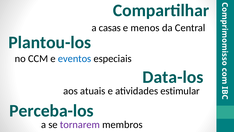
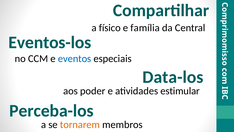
casas: casas -> físico (110, 28)
menos: menos -> família (145, 28)
Plantou-los: Plantou-los -> Eventos-los (50, 42)
atuais: atuais -> poder (93, 91)
tornarem colour: purple -> orange (80, 124)
